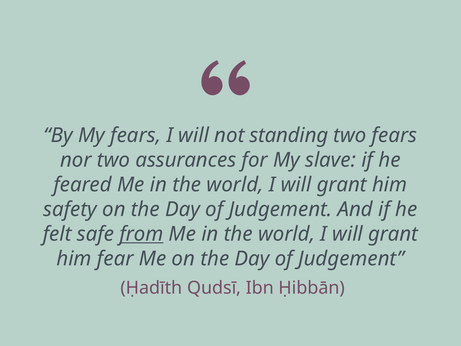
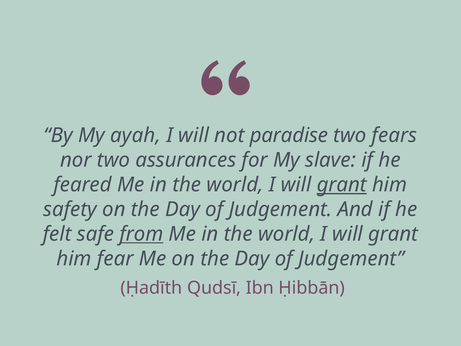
My fears: fears -> ayah (136, 135)
standing: standing -> paradise (289, 135)
grant underline: none -> present (342, 185)
